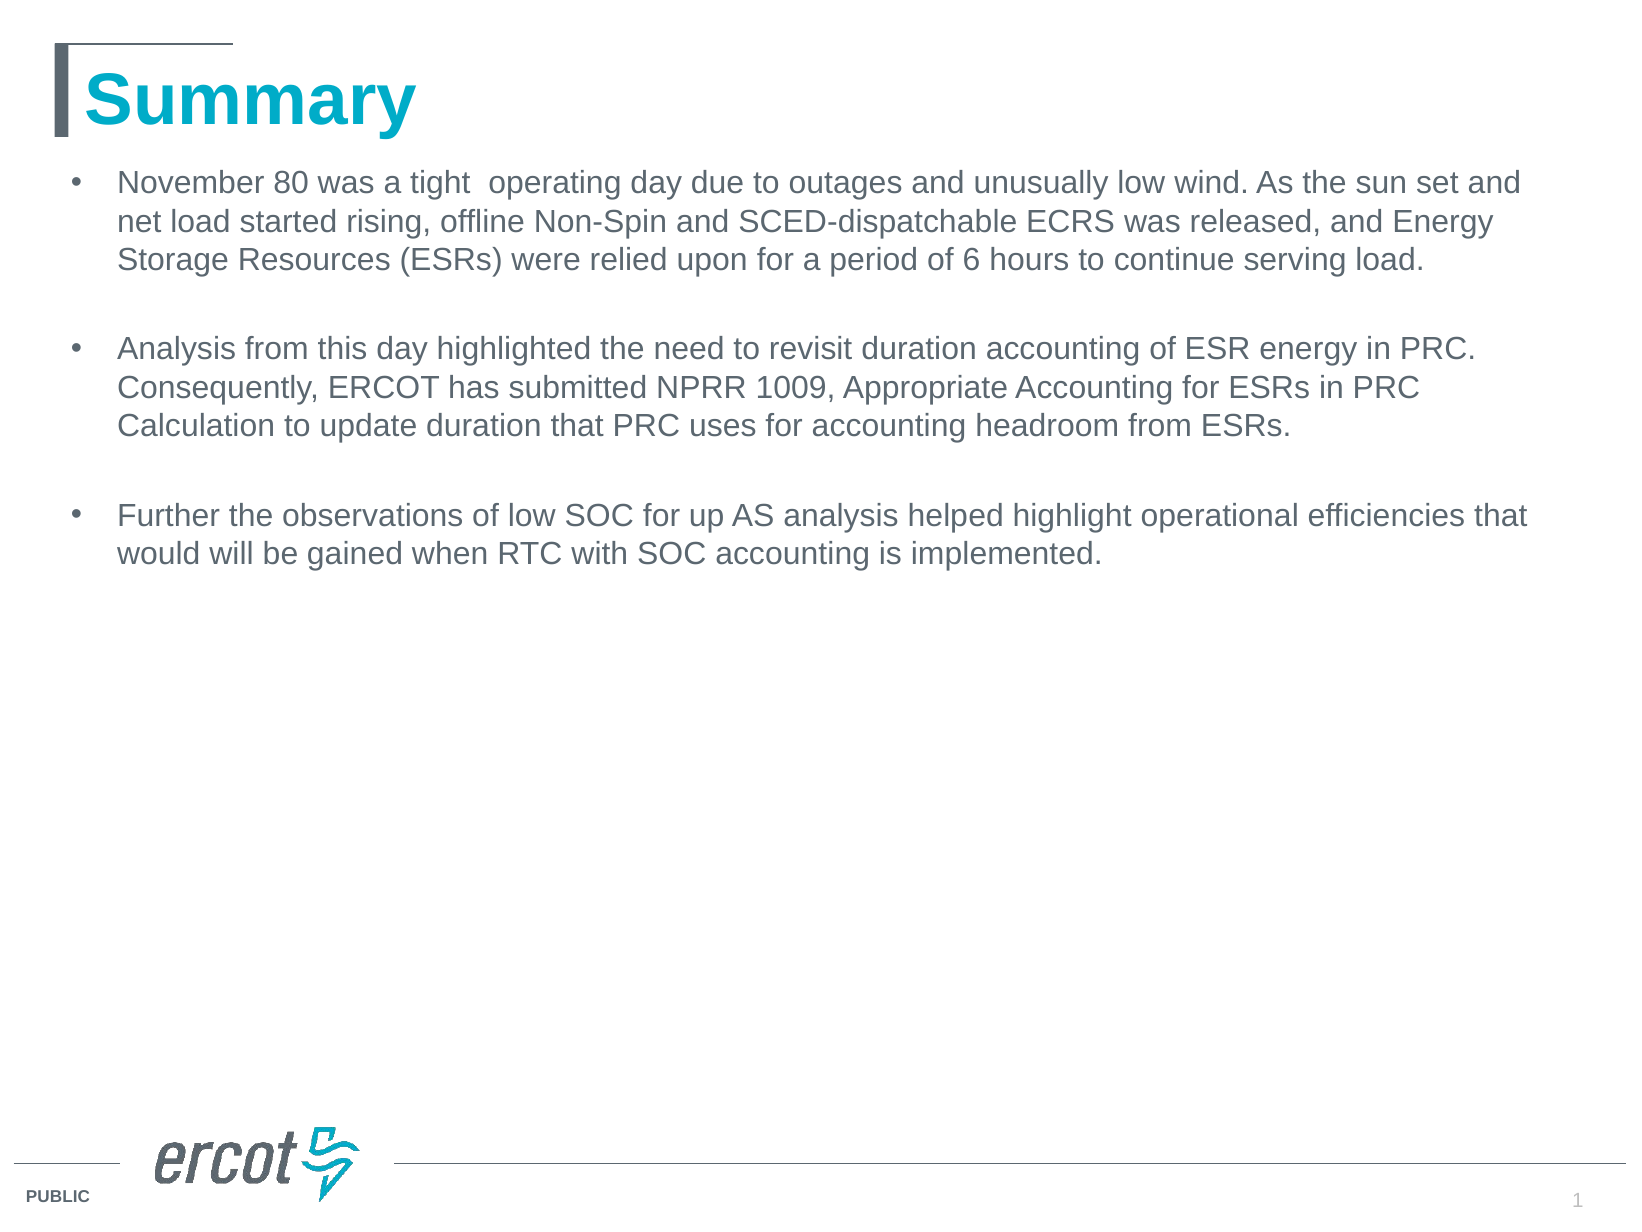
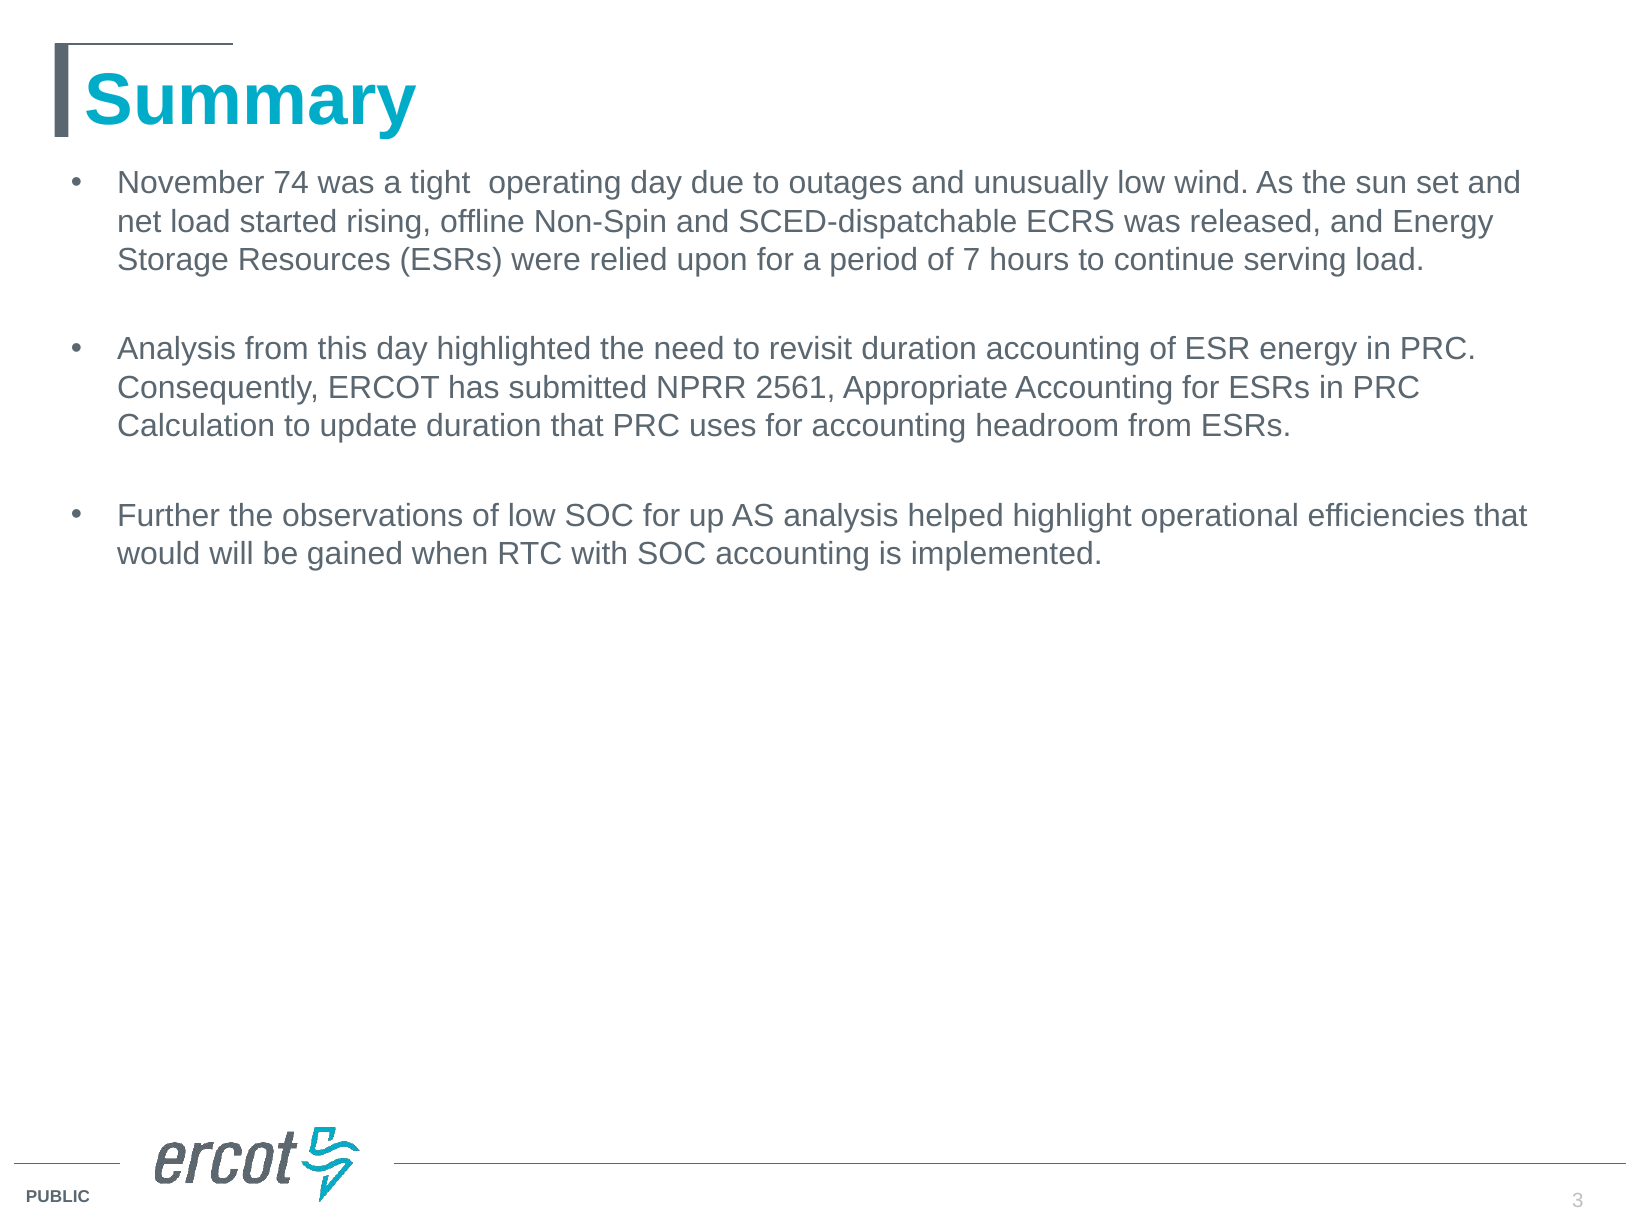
80: 80 -> 74 (291, 183)
6: 6 -> 7 (972, 260)
1009: 1009 -> 2561 (796, 388)
1: 1 -> 3 (1578, 1200)
